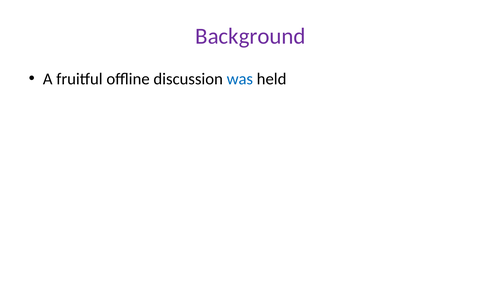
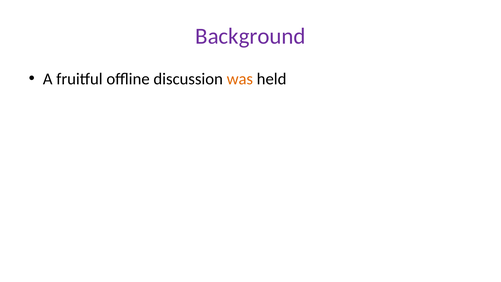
was colour: blue -> orange (240, 79)
